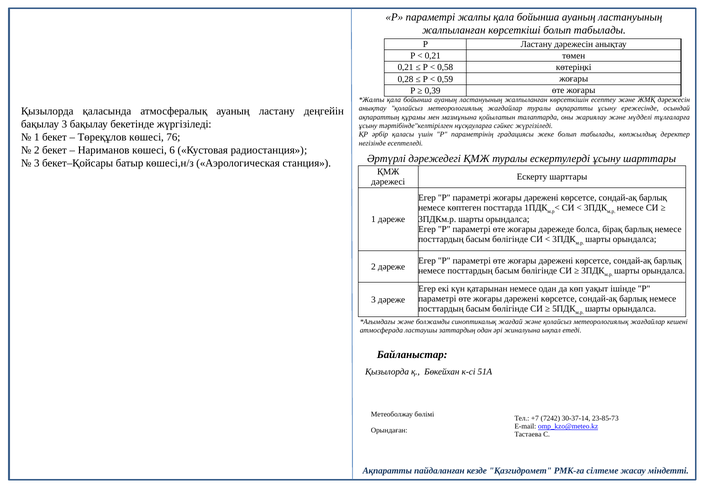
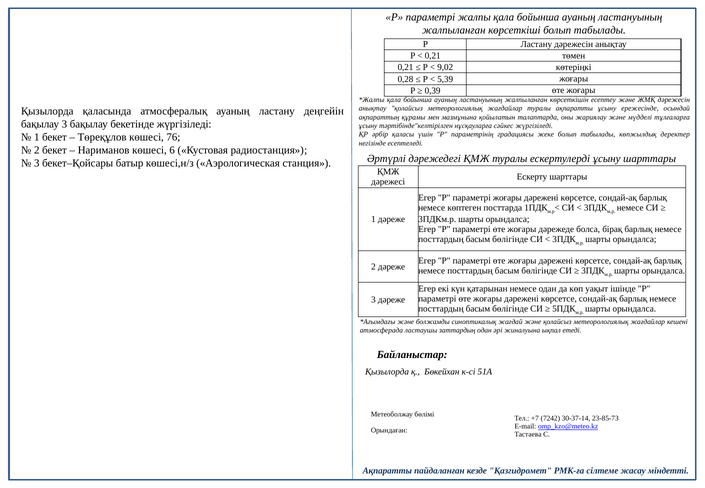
0,58: 0,58 -> 9,02 (445, 68)
0,59: 0,59 -> 5,39 (445, 79)
